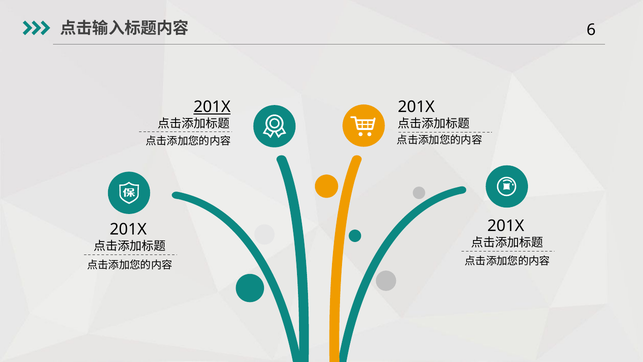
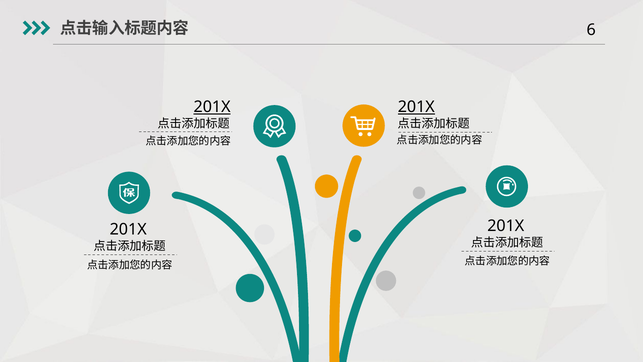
201X underline: none -> present (416, 107)
